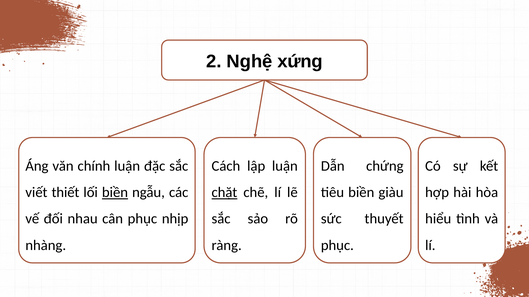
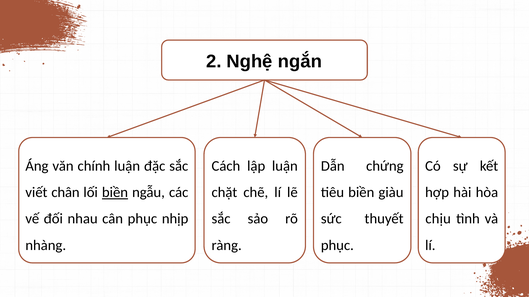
xứng: xứng -> ngắn (300, 61)
thiết: thiết -> chân (66, 193)
chặt underline: present -> none (224, 193)
hiểu: hiểu -> chịu (438, 219)
